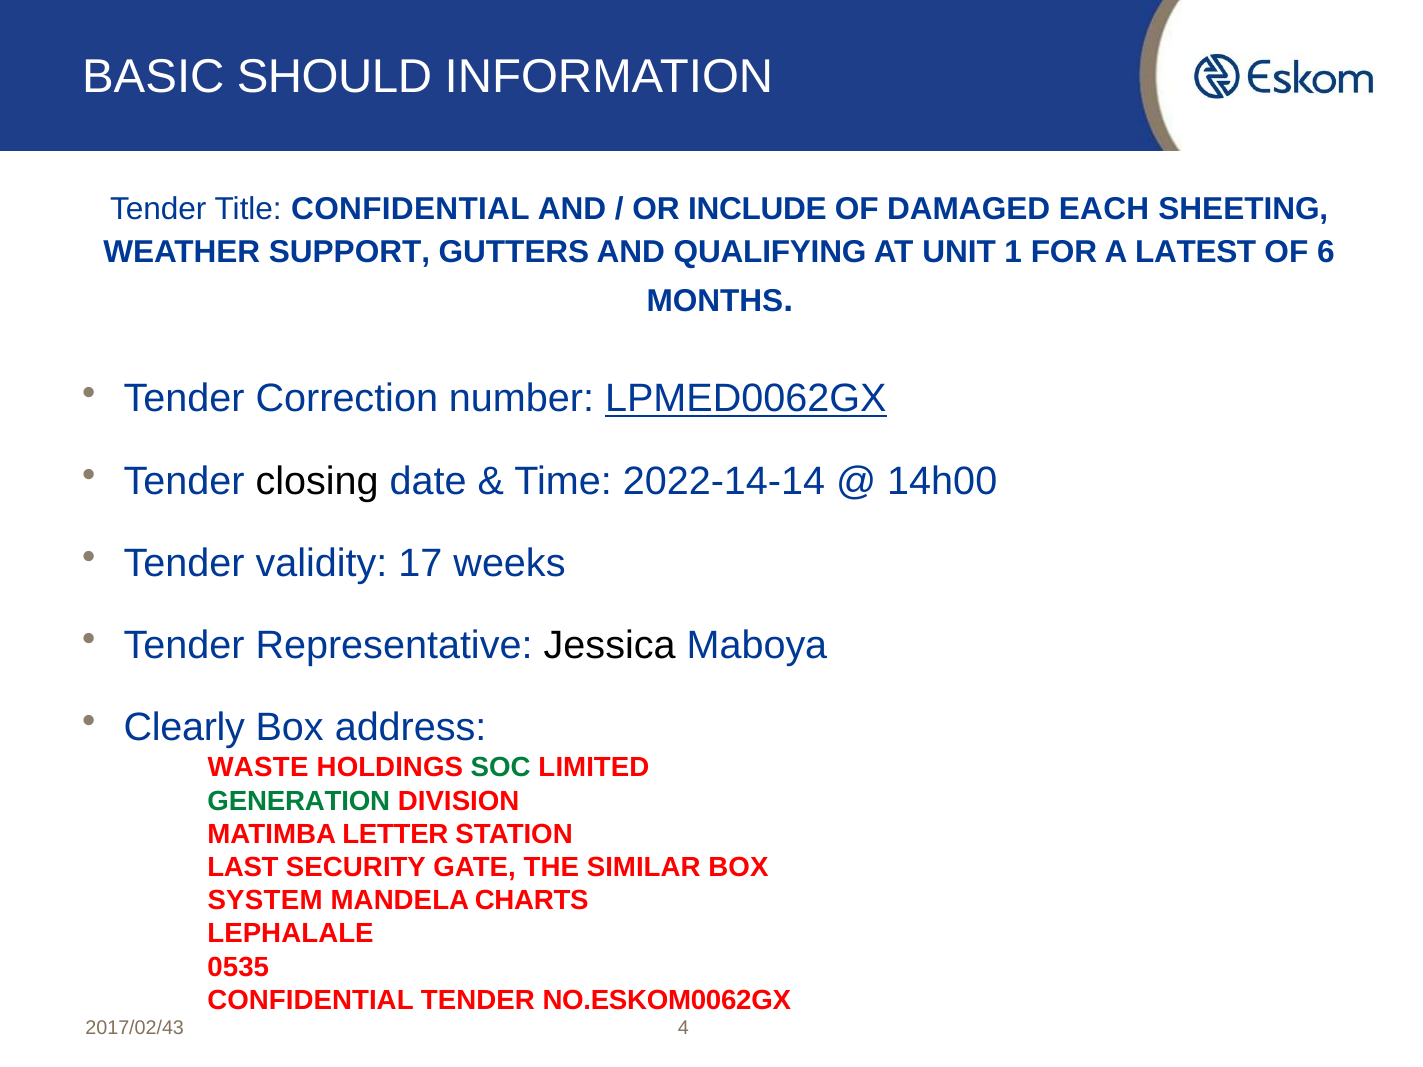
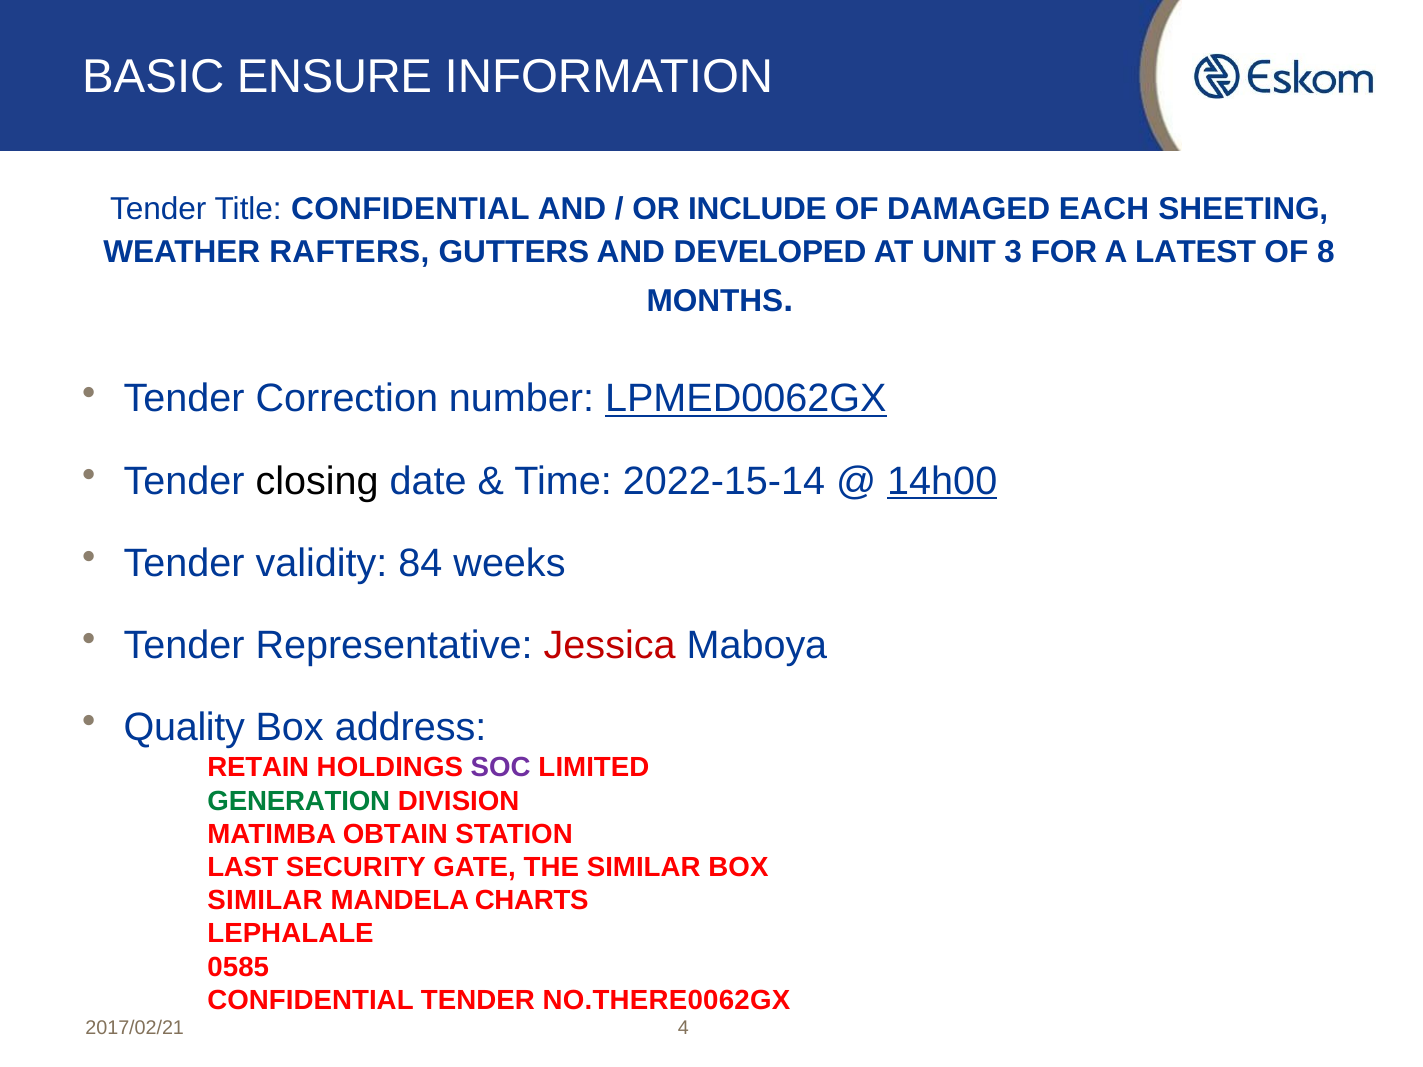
SHOULD: SHOULD -> ENSURE (334, 77)
SUPPORT: SUPPORT -> RAFTERS (349, 253)
QUALIFYING: QUALIFYING -> DEVELOPED (770, 253)
1: 1 -> 3 (1013, 253)
6: 6 -> 8 (1326, 253)
2022-14-14: 2022-14-14 -> 2022-15-14 (724, 481)
14h00 underline: none -> present (942, 481)
17: 17 -> 84 (420, 563)
Jessica colour: black -> red (610, 646)
Clearly: Clearly -> Quality (184, 728)
WASTE: WASTE -> RETAIN (258, 768)
SOC colour: green -> purple (501, 768)
LETTER: LETTER -> OBTAIN (395, 834)
SYSTEM: SYSTEM -> SIMILAR (265, 901)
0535: 0535 -> 0585 (238, 967)
NO.ESKOM0062GX: NO.ESKOM0062GX -> NO.THERE0062GX (666, 1000)
2017/02/43: 2017/02/43 -> 2017/02/21 (135, 1028)
